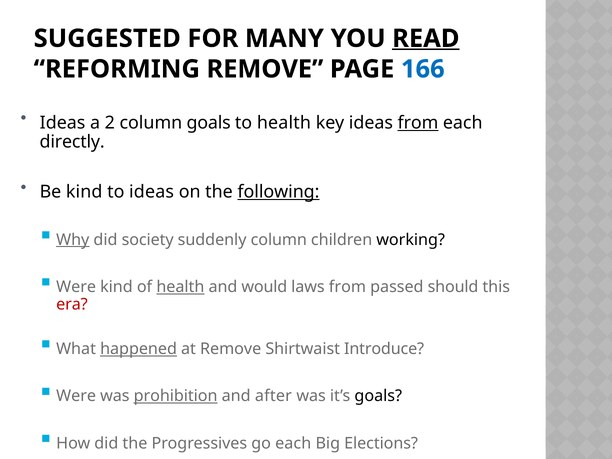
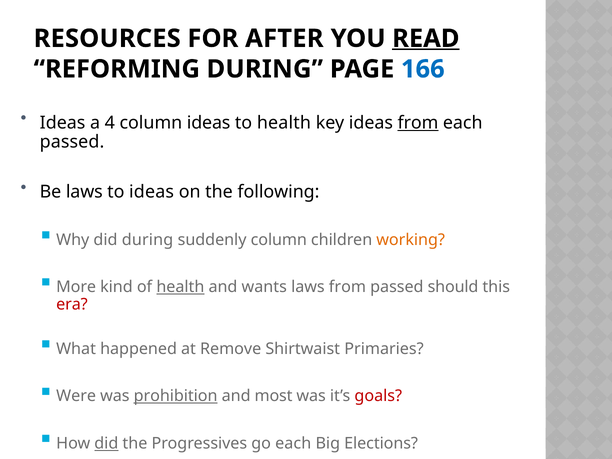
SUGGESTED: SUGGESTED -> RESOURCES (107, 38)
MANY: MANY -> AFTER (284, 38)
REFORMING REMOVE: REMOVE -> DURING (265, 69)
2: 2 -> 4 (110, 123)
column goals: goals -> ideas (209, 123)
directly: directly -> passed (72, 142)
Be kind: kind -> laws (84, 192)
following underline: present -> none (278, 192)
Why underline: present -> none (73, 240)
did society: society -> during (148, 240)
working colour: black -> orange (411, 240)
Were: Were -> More (76, 287)
would: would -> wants (264, 287)
happened underline: present -> none (139, 349)
Introduce: Introduce -> Primaries (384, 349)
after: after -> most (274, 396)
goals colour: black -> red (378, 396)
did underline: none -> present (106, 443)
